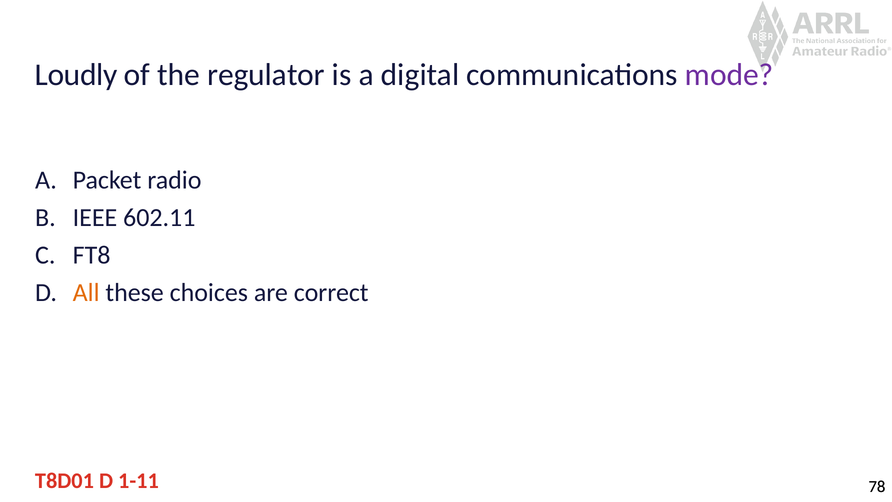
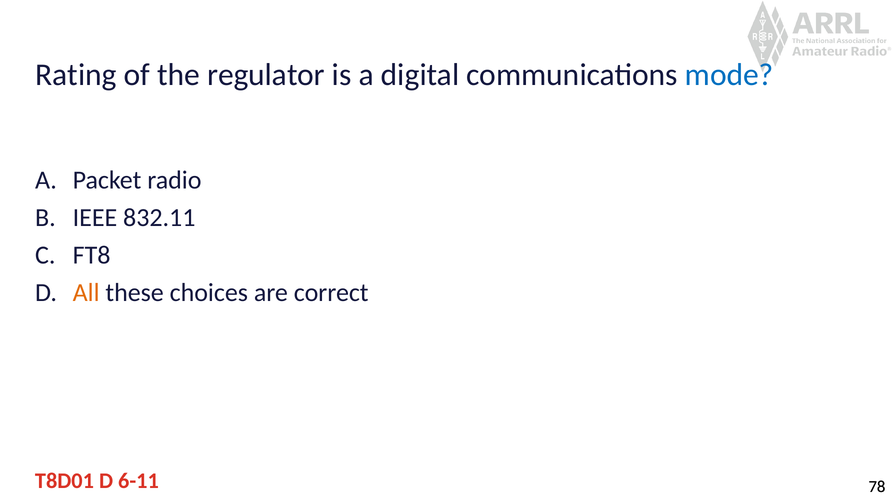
Loudly: Loudly -> Rating (76, 75)
mode colour: purple -> blue (729, 75)
602.11: 602.11 -> 832.11 (159, 218)
1-11: 1-11 -> 6-11 (138, 480)
